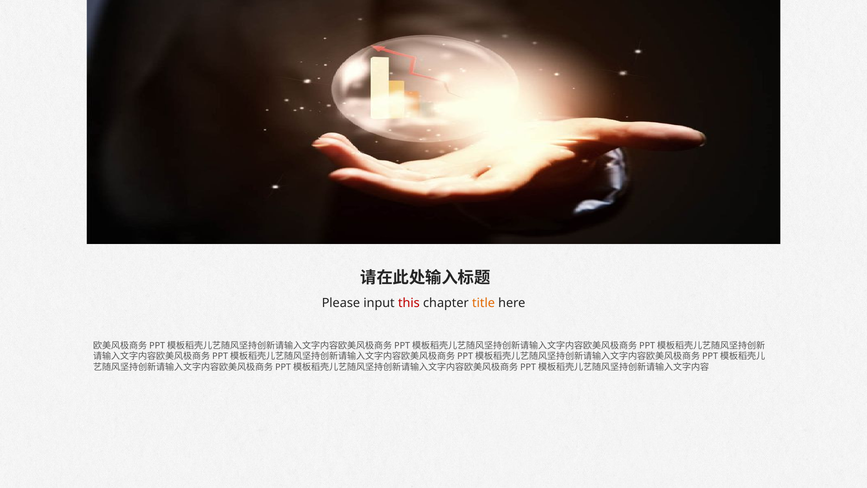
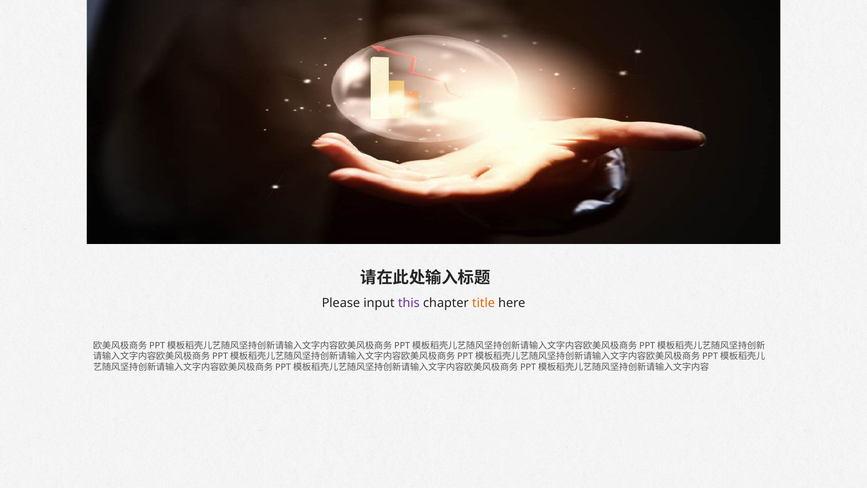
this colour: red -> purple (409, 303)
